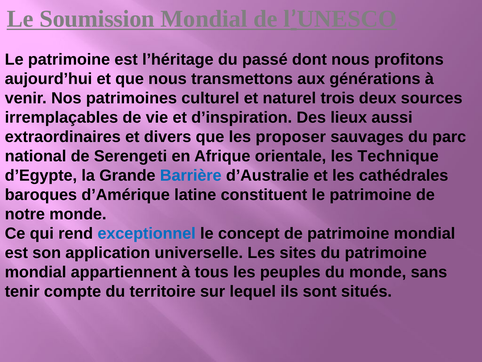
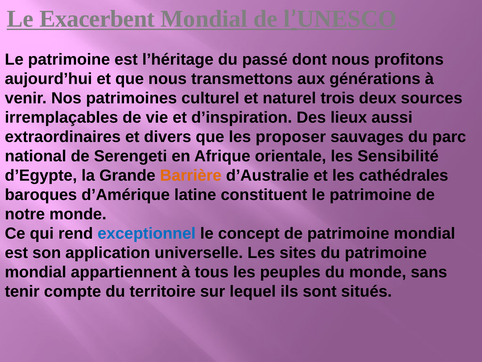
Soumission: Soumission -> Exacerbent (97, 19)
Technique: Technique -> Sensibilité (398, 156)
Barrière colour: blue -> orange (191, 175)
